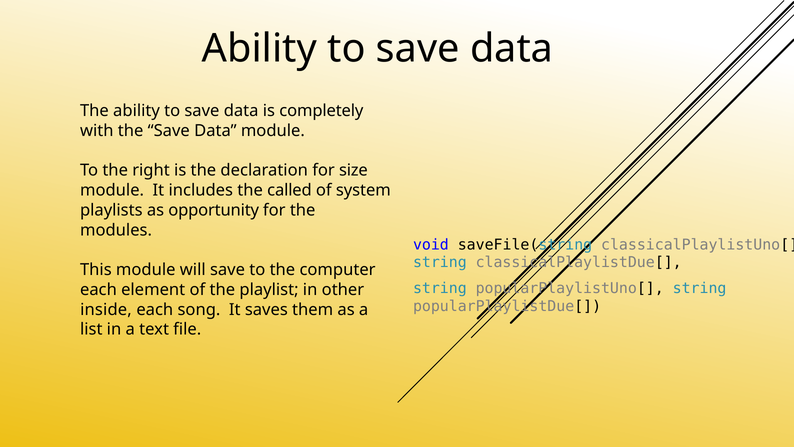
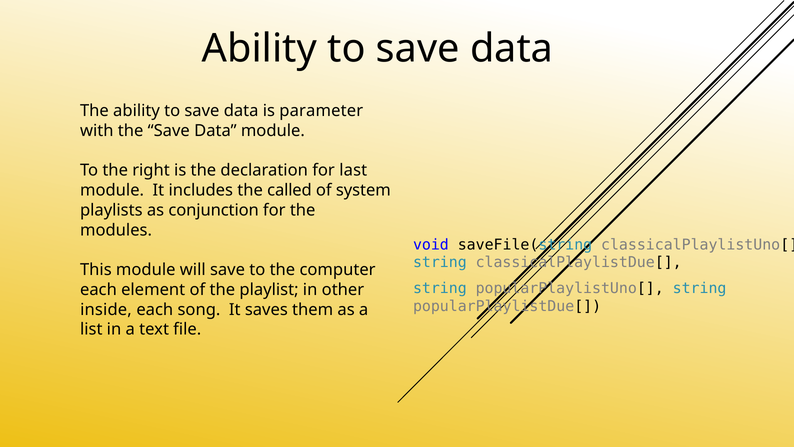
completely: completely -> parameter (321, 111)
size: size -> last (353, 170)
opportunity: opportunity -> conjunction (214, 210)
